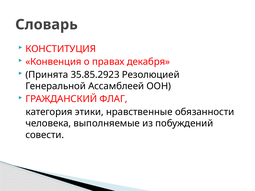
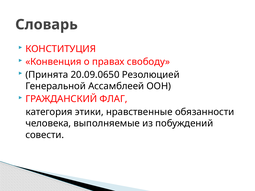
декабря: декабря -> свободу (148, 62)
35.85.2923: 35.85.2923 -> 20.09.0650 (95, 75)
